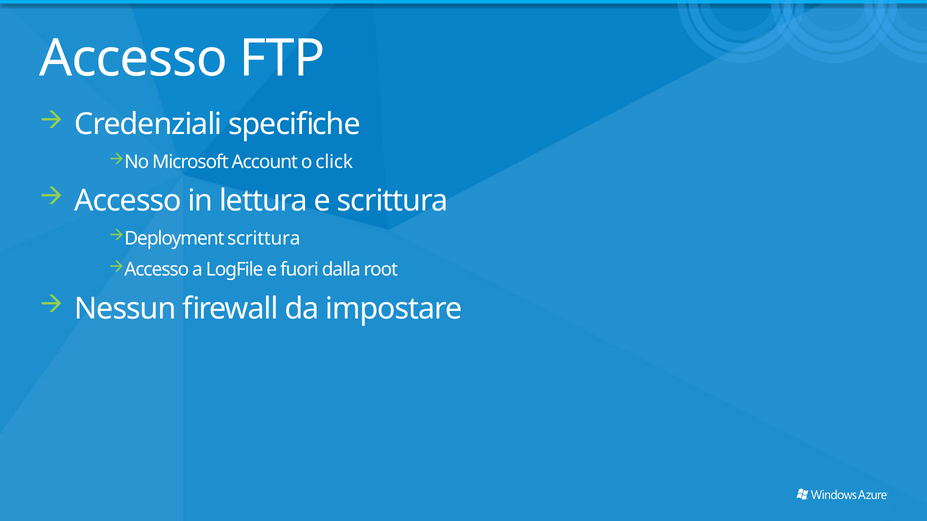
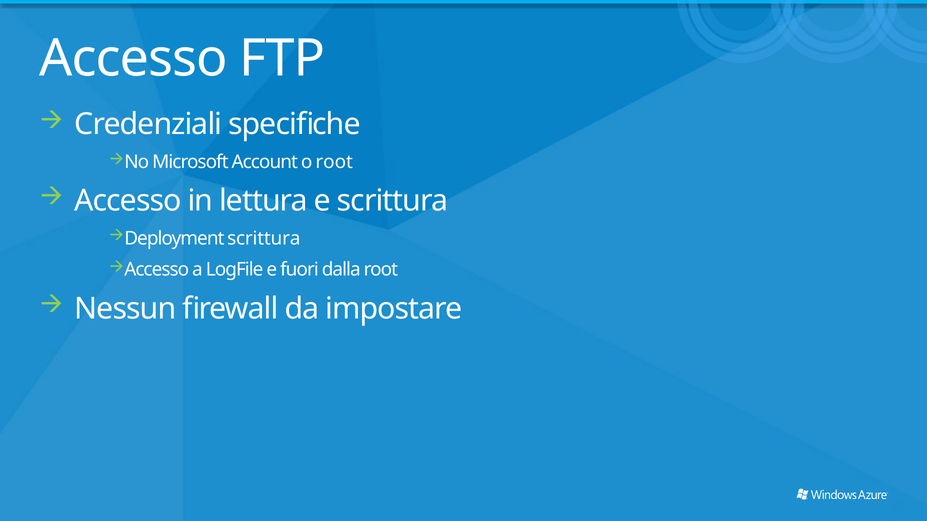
o click: click -> root (334, 162)
